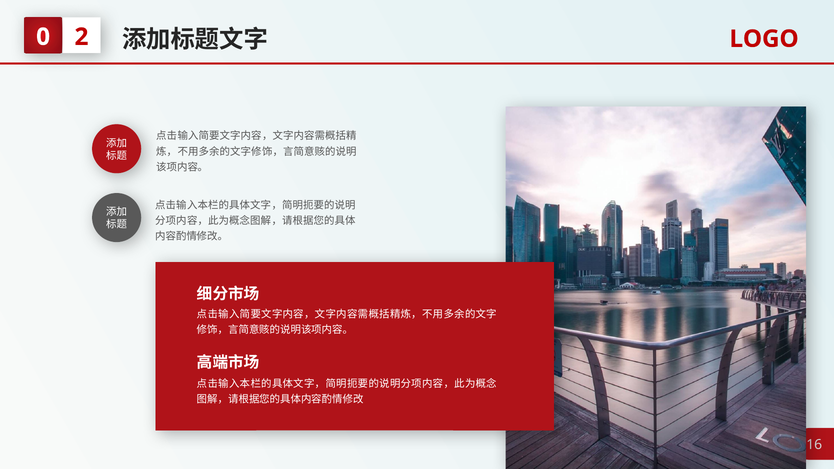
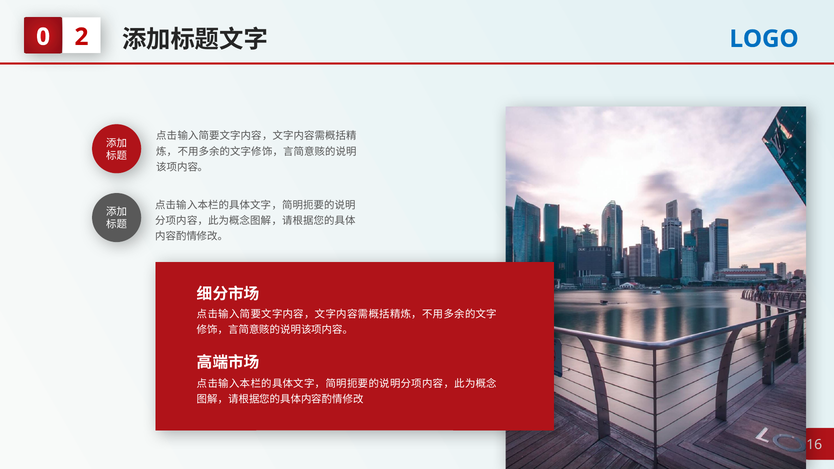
LOGO colour: red -> blue (764, 39)
